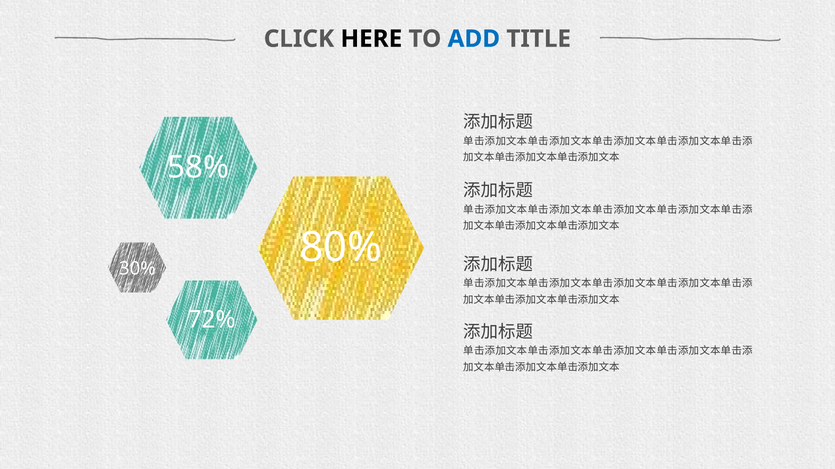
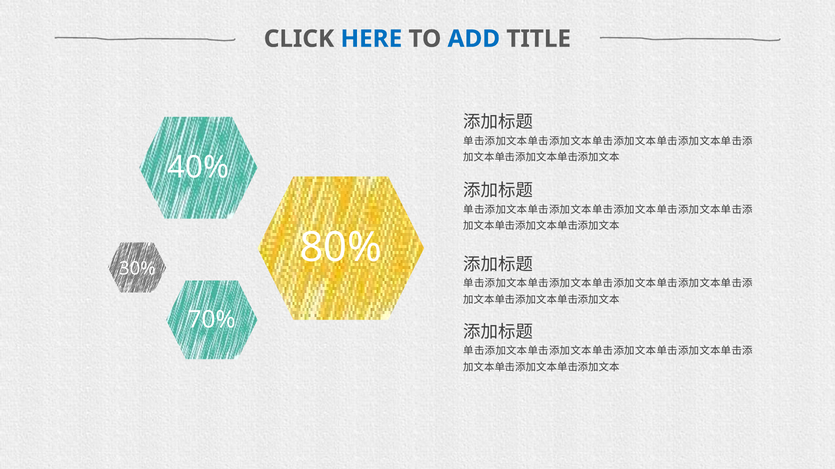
HERE colour: black -> blue (371, 39)
58%: 58% -> 40% (198, 168)
72%: 72% -> 70% (212, 320)
